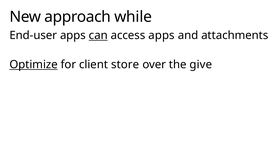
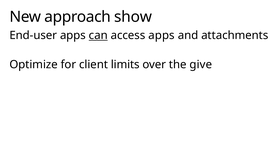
while: while -> show (133, 17)
Optimize underline: present -> none (34, 65)
store: store -> limits (125, 65)
